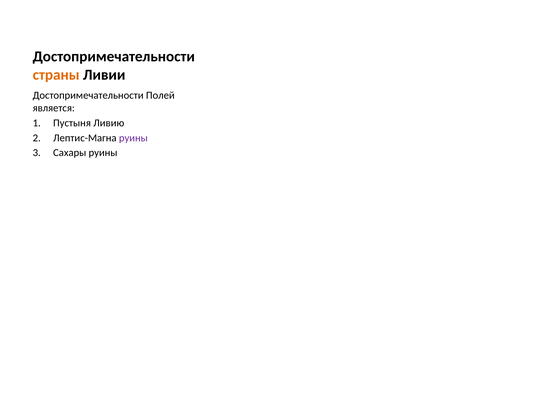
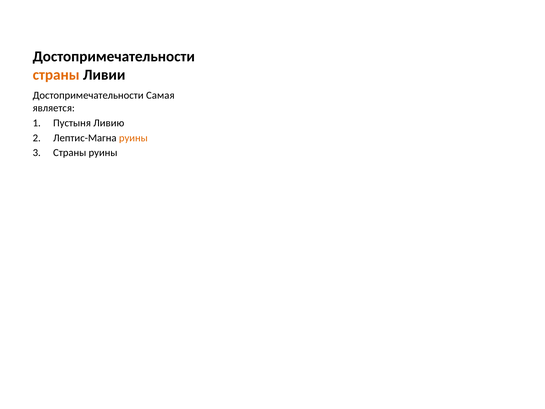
Полей: Полей -> Самая (160, 95)
руины colour: purple -> orange (133, 138)
Сахары: Сахары -> Страны (70, 153)
